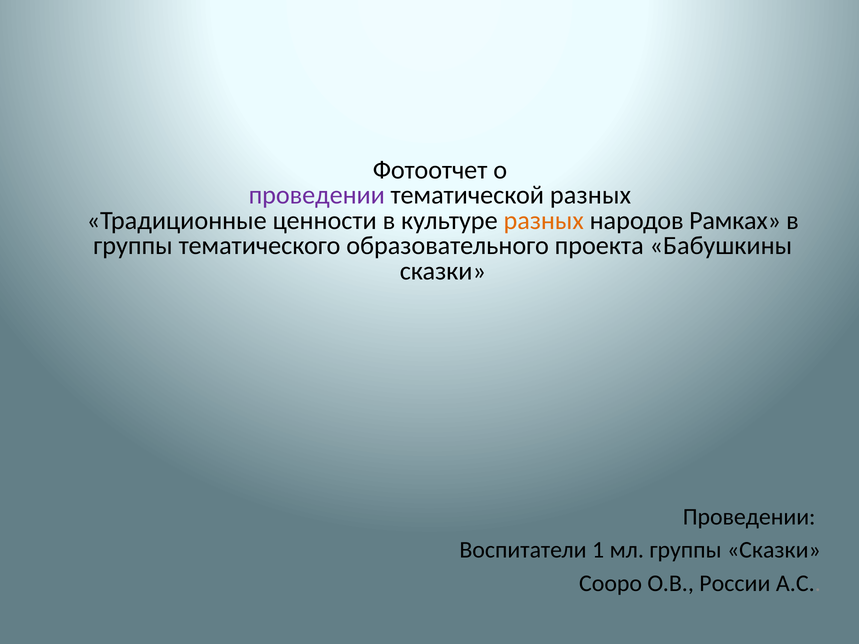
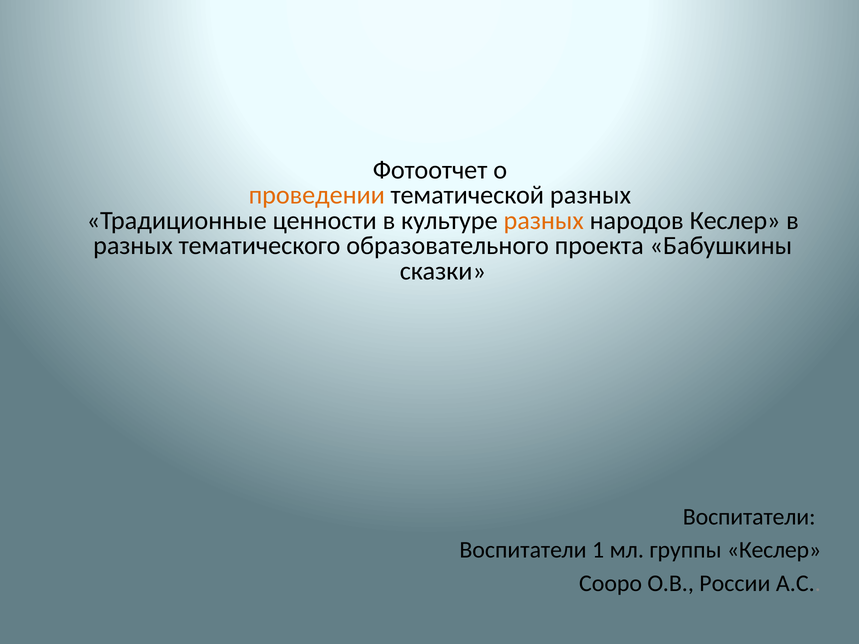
проведении colour: purple -> orange (317, 195)
народов Рамках: Рамках -> Кеслер (735, 221)
группы: группы -> разных (133, 246)
Проведении: Проведении -> Воспитатели (749, 517)
группы Сказки: Сказки -> Кеслер (774, 550)
